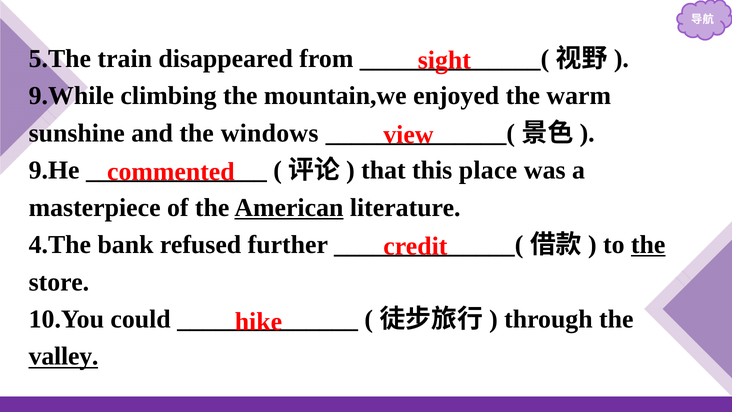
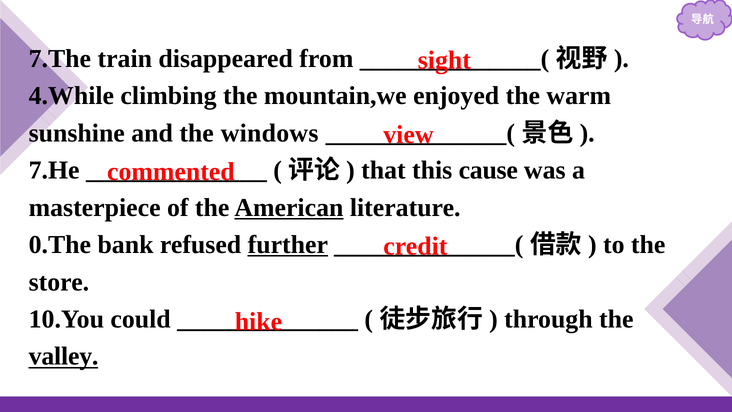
5.The: 5.The -> 7.The (60, 59)
9.While: 9.While -> 4.While (71, 96)
9.He: 9.He -> 7.He (54, 170)
place: place -> cause (488, 170)
4.The: 4.The -> 0.The (60, 245)
further underline: none -> present (288, 245)
the underline: present -> none (648, 245)
